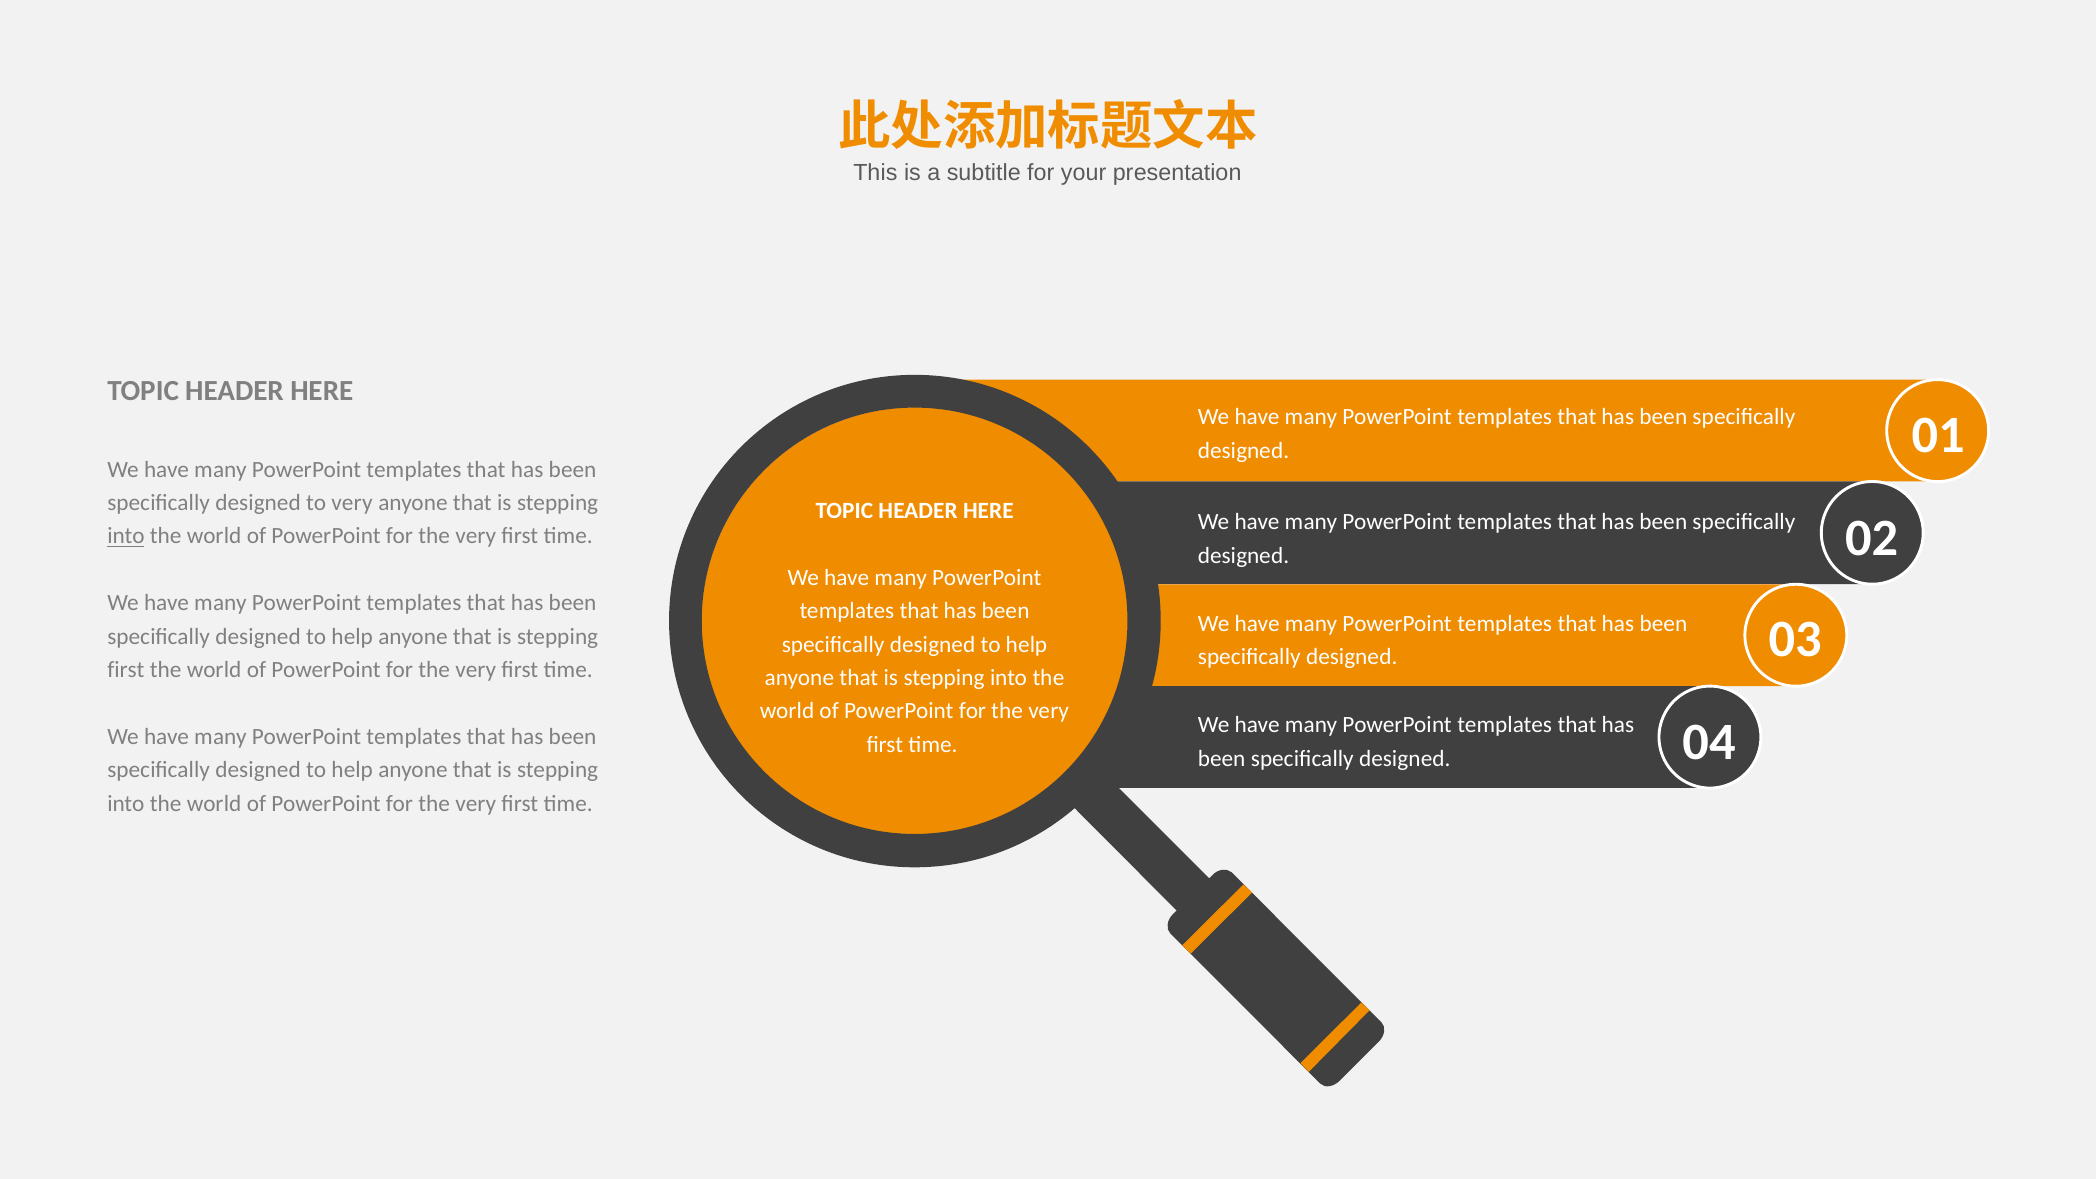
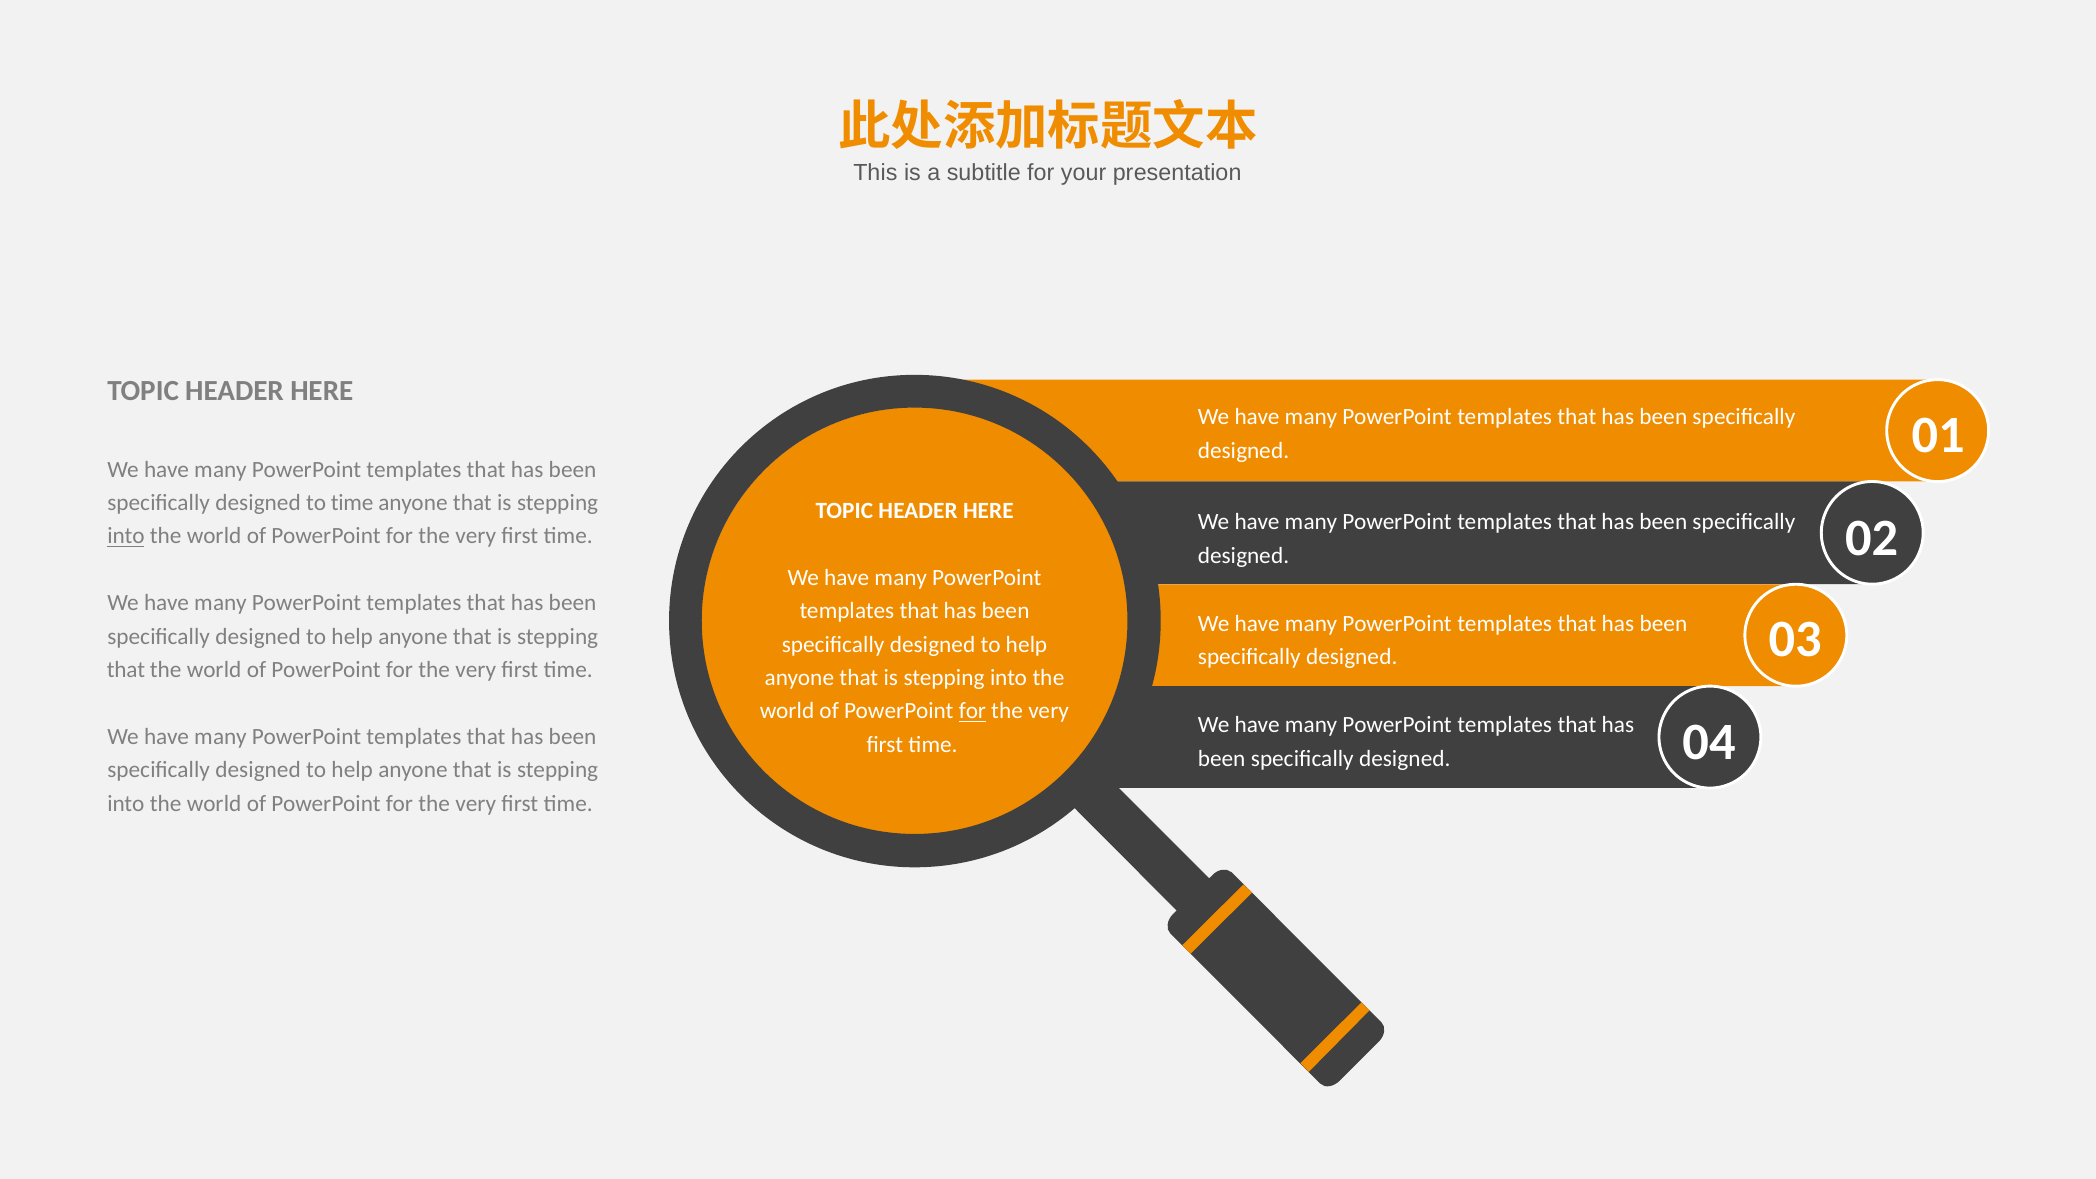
to very: very -> time (352, 503)
first: first -> that (126, 670)
for underline: none -> present (973, 711)
